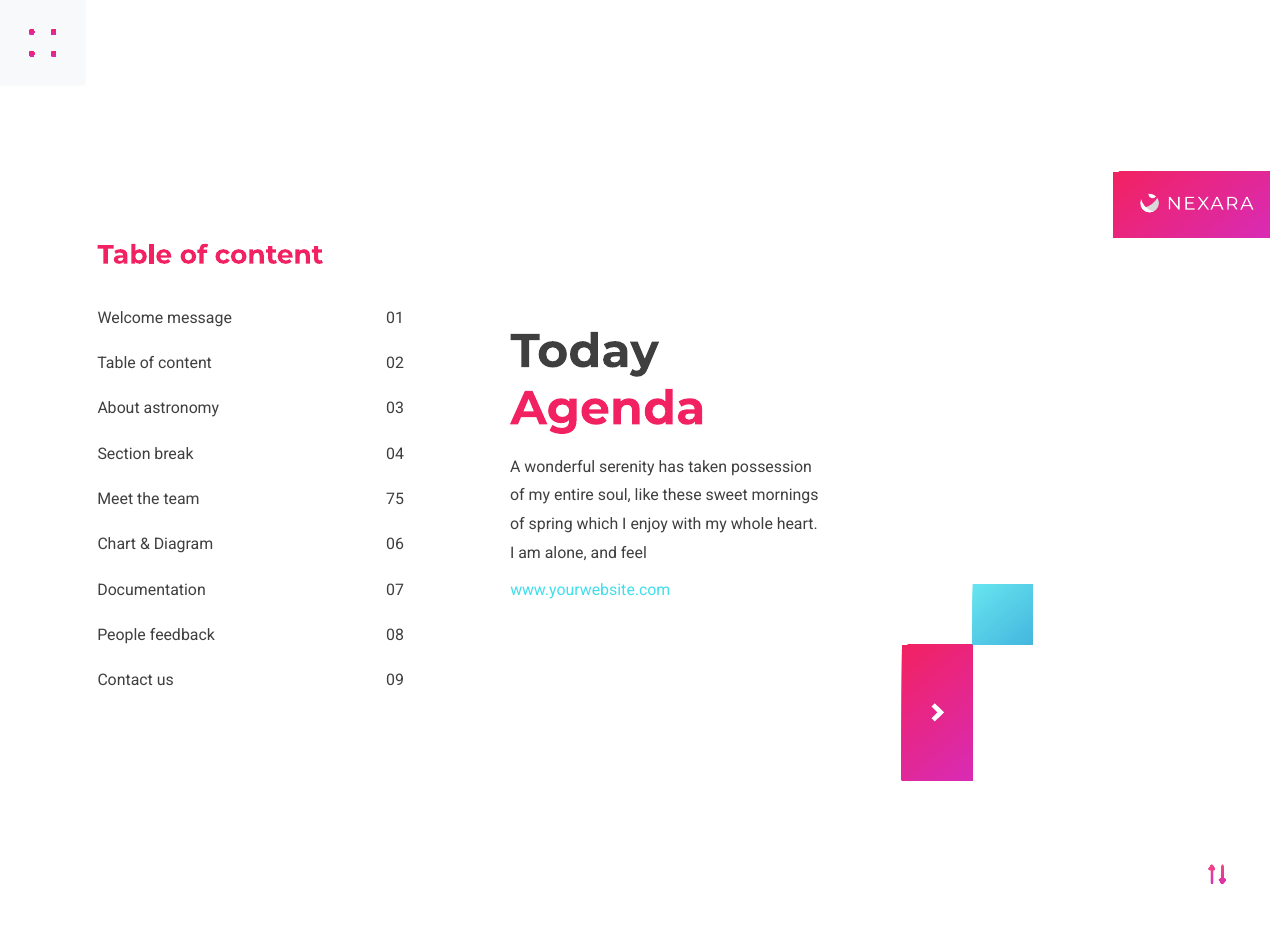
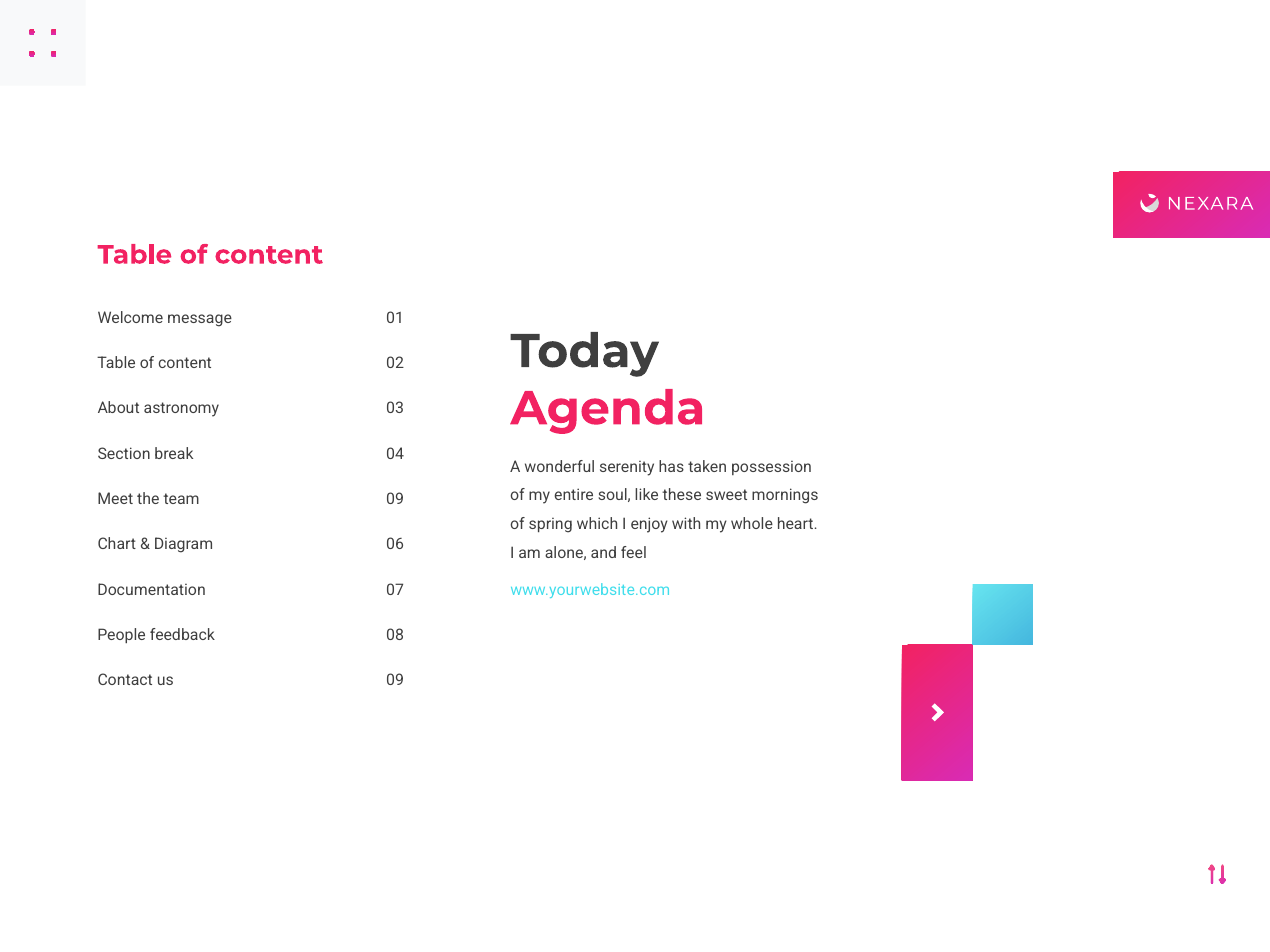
team 75: 75 -> 09 (395, 499)
